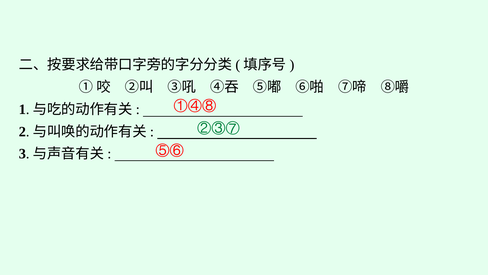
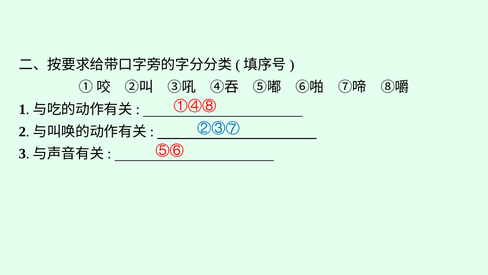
②③⑦ colour: green -> blue (219, 128)
